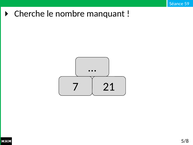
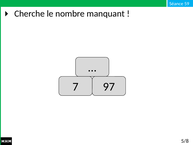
21: 21 -> 97 (109, 87)
